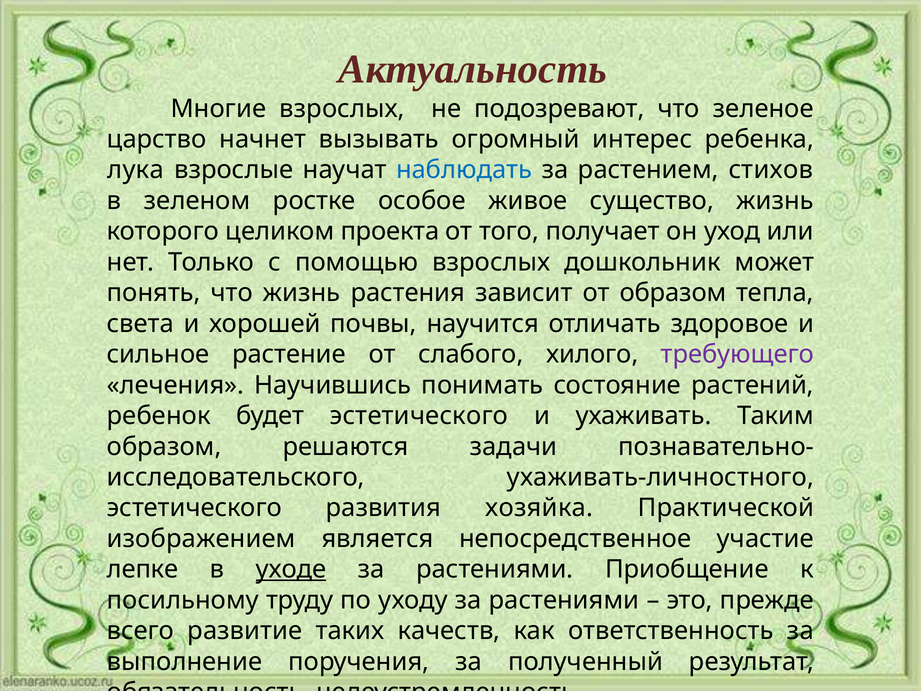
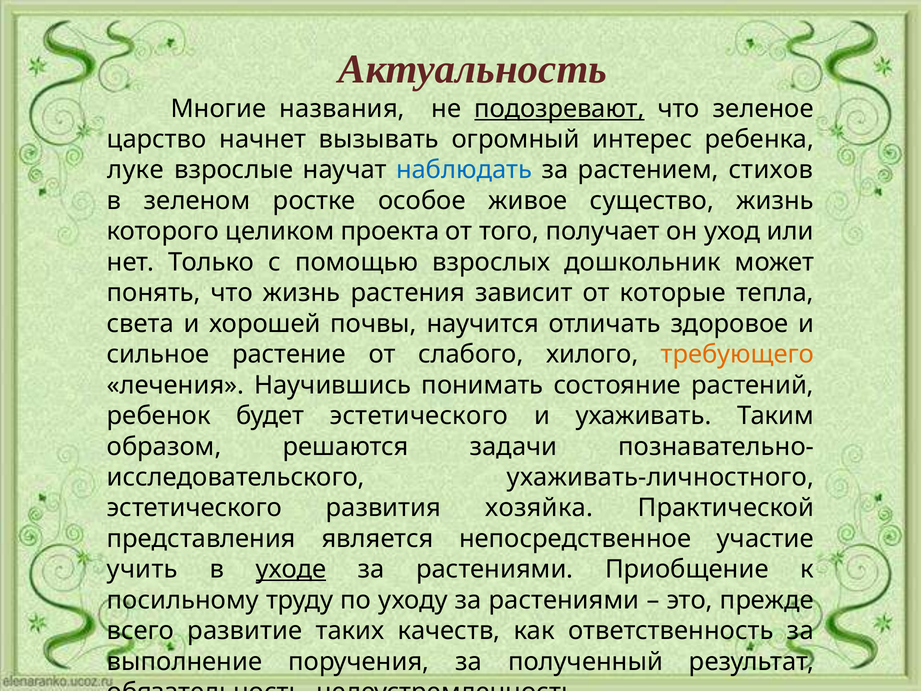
Многие взрослых: взрослых -> названия (342, 109)
подозревают underline: none -> present (559, 109)
лука: лука -> луке (136, 170)
от образом: образом -> которые (673, 293)
требующего colour: purple -> orange (737, 354)
изображением: изображением -> представления (201, 539)
лепке: лепке -> учить (142, 569)
